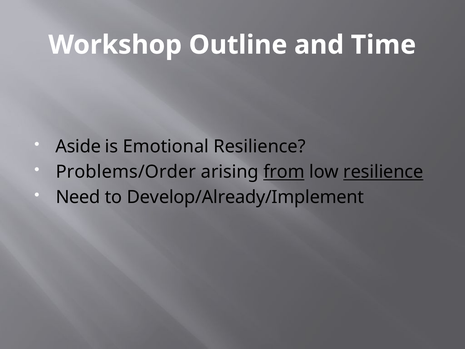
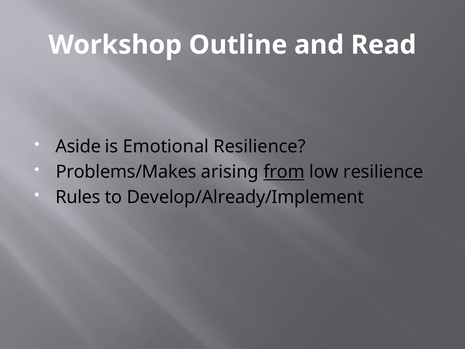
Time: Time -> Read (384, 45)
Problems/Order: Problems/Order -> Problems/Makes (126, 172)
resilience underline: present -> none (383, 172)
Need: Need -> Rules (78, 197)
